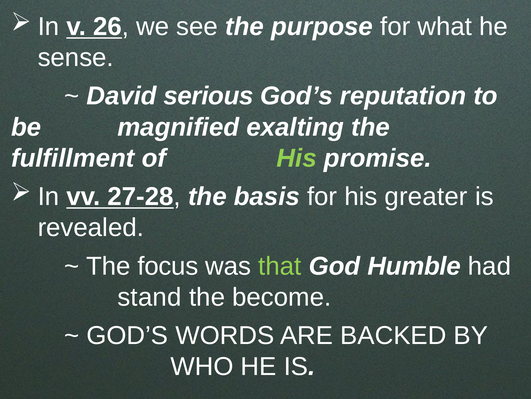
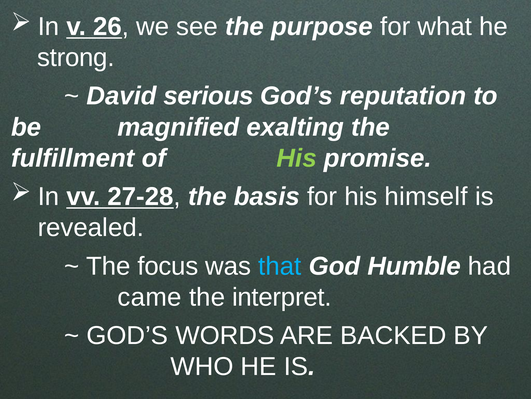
sense: sense -> strong (76, 58)
greater: greater -> himself (426, 196)
that colour: light green -> light blue (280, 266)
stand: stand -> came (150, 297)
become: become -> interpret (282, 297)
